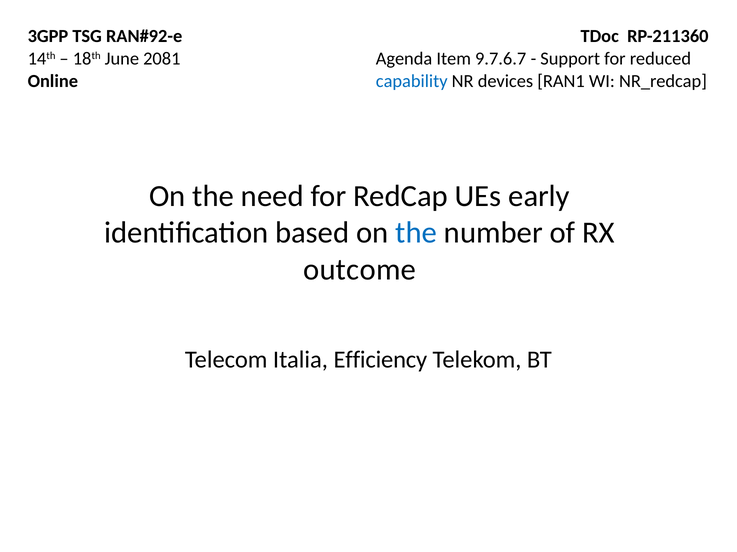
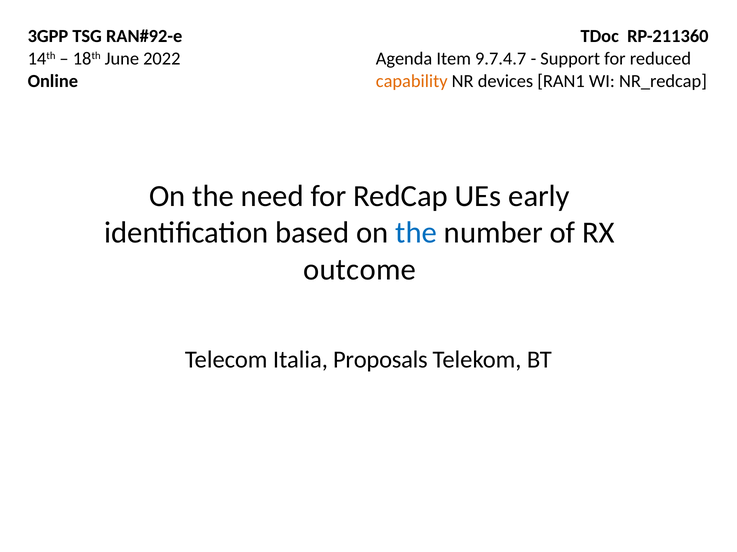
2081: 2081 -> 2022 (162, 59)
9.7.6.7: 9.7.6.7 -> 9.7.4.7 (501, 59)
capability colour: blue -> orange (412, 81)
Efficiency: Efficiency -> Proposals (380, 360)
